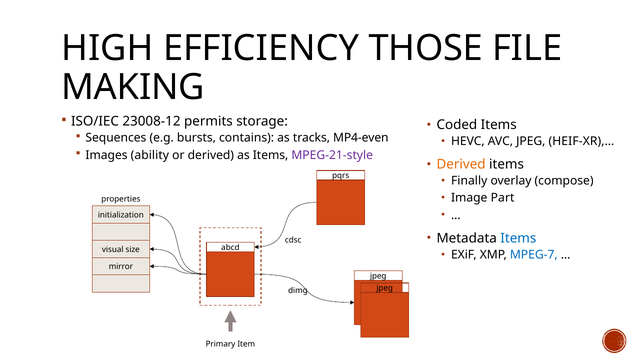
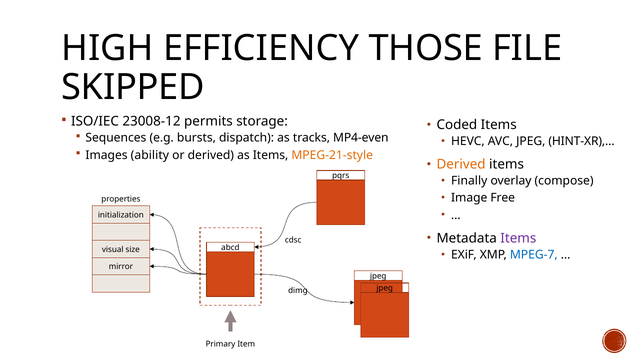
MAKING: MAKING -> SKIPPED (133, 87)
contains: contains -> dispatch (247, 138)
HEIF-XR),…: HEIF-XR),… -> HINT-XR),… (581, 141)
MPEG-21-style colour: purple -> orange (332, 155)
Part: Part -> Free (503, 198)
Items colour: blue -> purple (518, 238)
